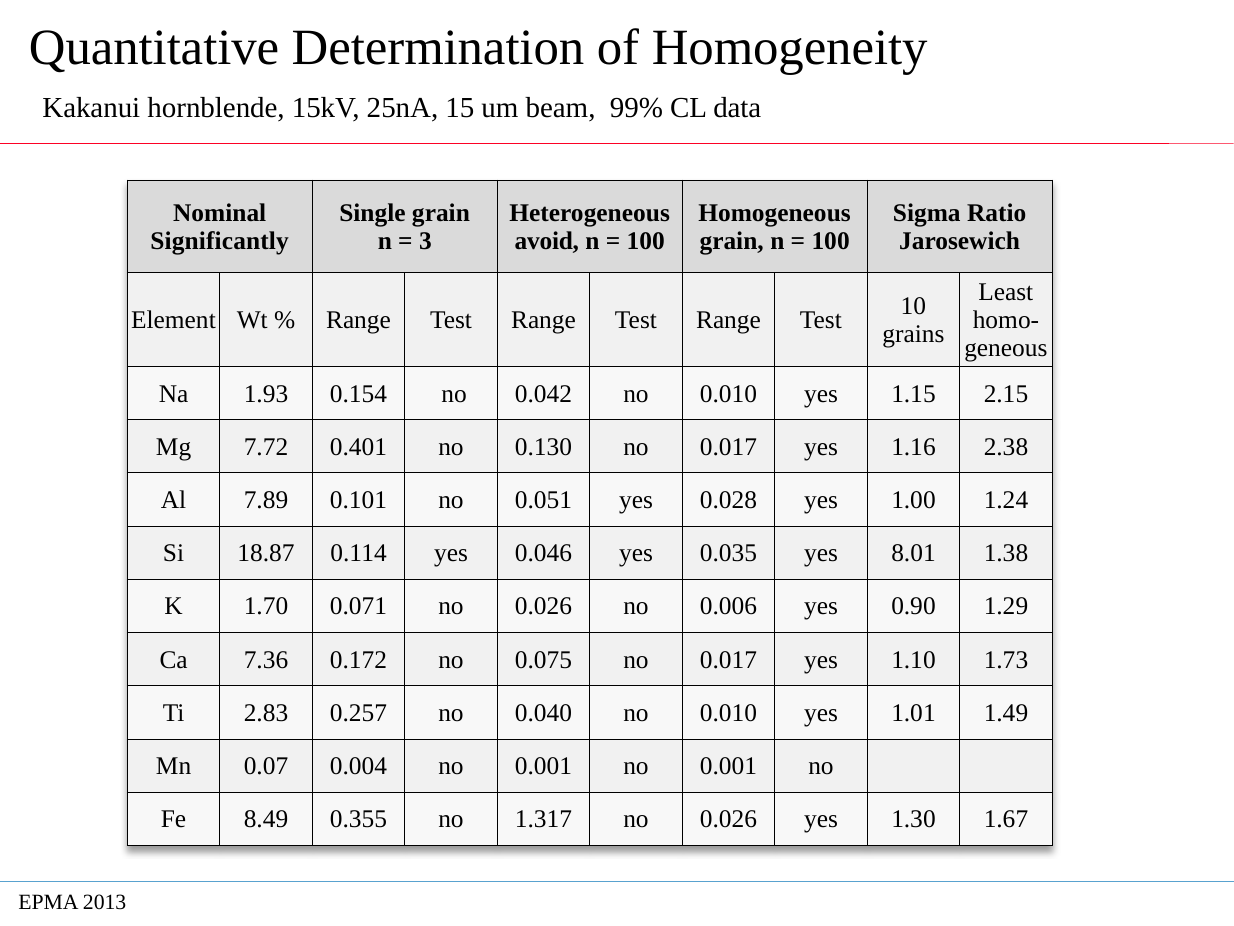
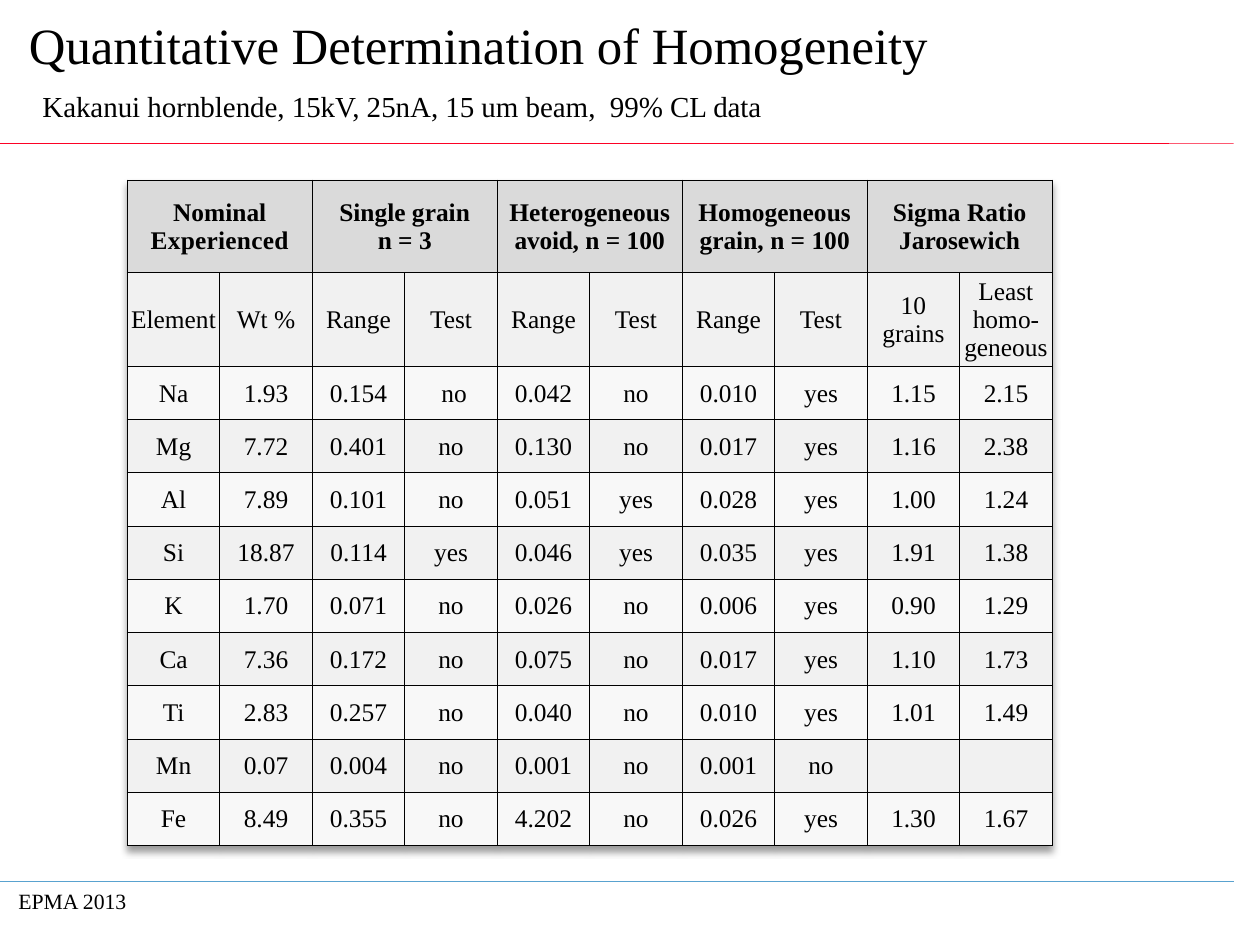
Significantly: Significantly -> Experienced (220, 241)
8.01: 8.01 -> 1.91 (914, 553)
1.317: 1.317 -> 4.202 (543, 819)
